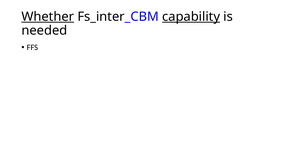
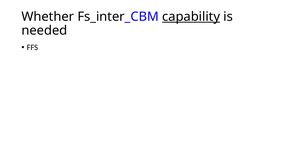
Whether underline: present -> none (48, 17)
